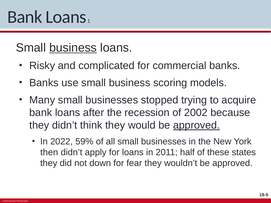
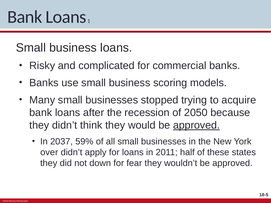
business underline: present -> none (73, 48)
2002: 2002 -> 2050 (196, 113)
2022: 2022 -> 2037 (62, 142)
then: then -> over (49, 152)
